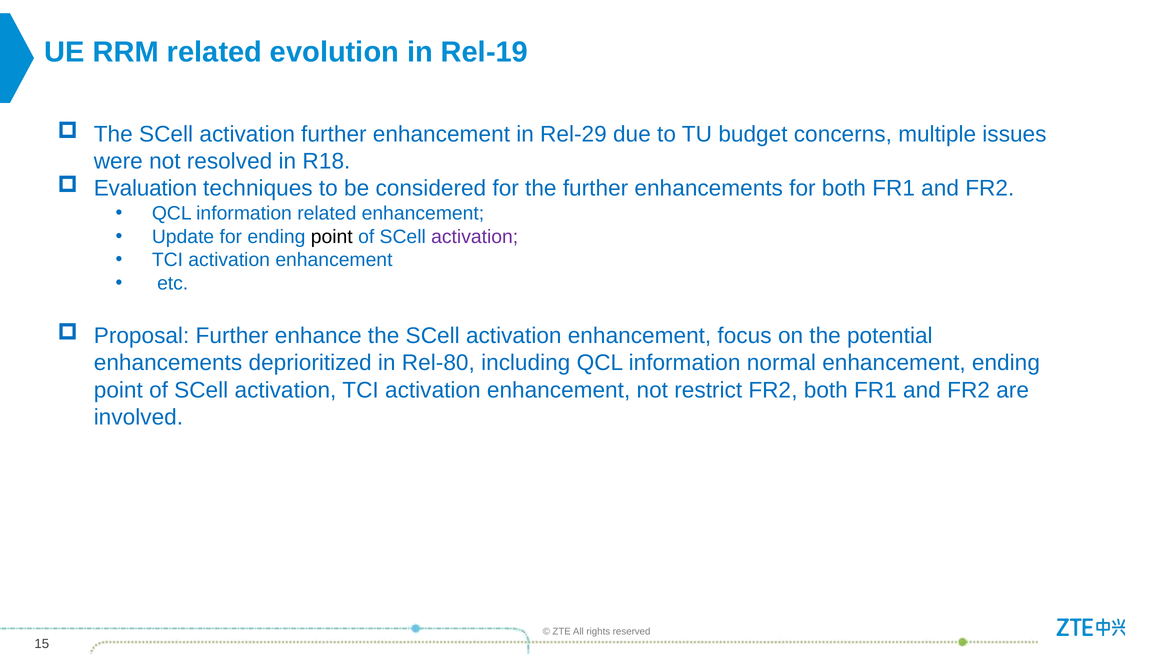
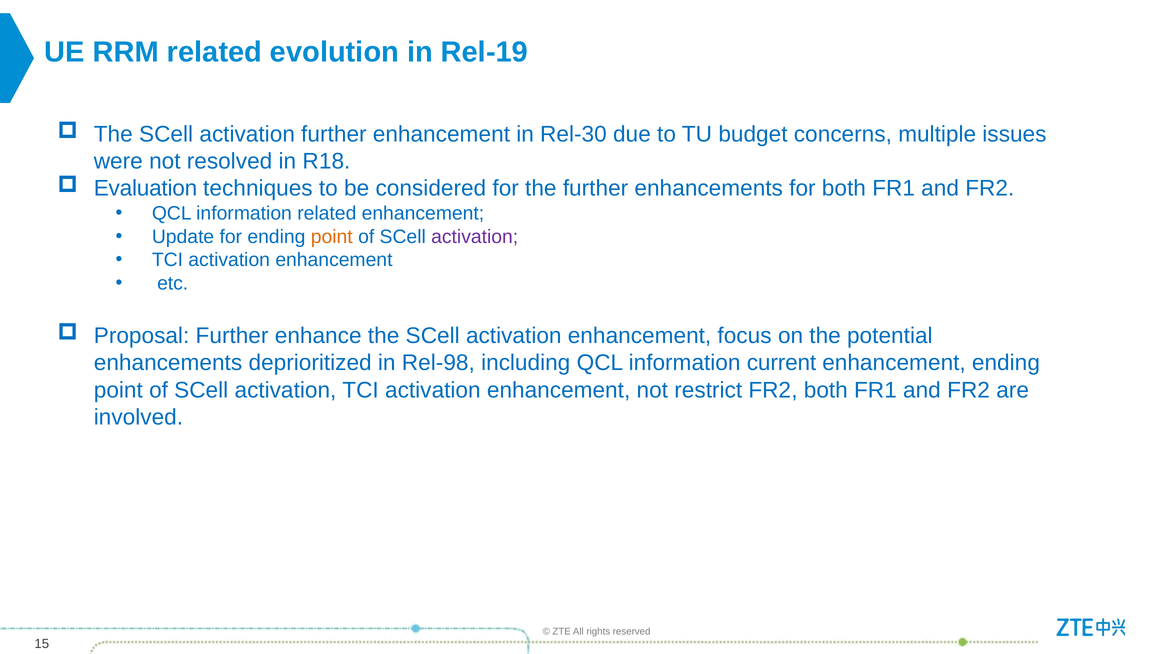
Rel-29: Rel-29 -> Rel-30 (573, 134)
point colour: black -> orange (332, 237)
Rel-80: Rel-80 -> Rel-98 (438, 363)
normal: normal -> current (782, 363)
